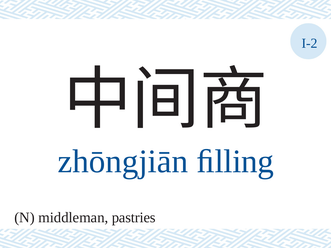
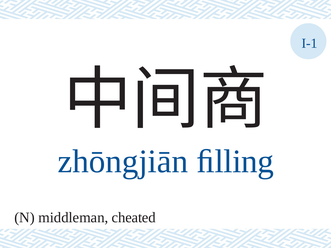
I-2: I-2 -> I-1 (310, 43)
pastries: pastries -> cheated (134, 218)
